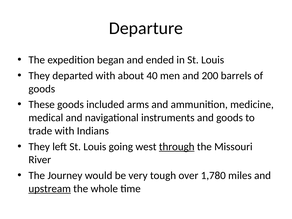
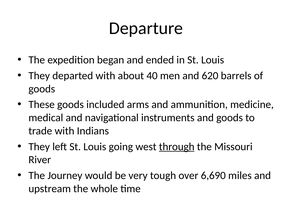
200: 200 -> 620 (210, 76)
1,780: 1,780 -> 6,690 (213, 176)
upstream underline: present -> none (50, 189)
